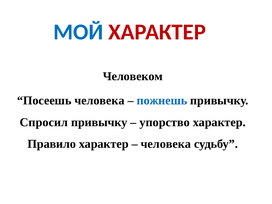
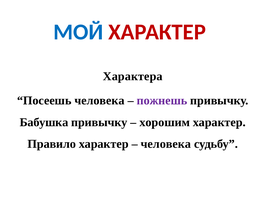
Человеком: Человеком -> Характера (133, 76)
пожнешь colour: blue -> purple (162, 100)
Спросил: Спросил -> Бабушка (44, 122)
упорство: упорство -> хорошим (165, 122)
